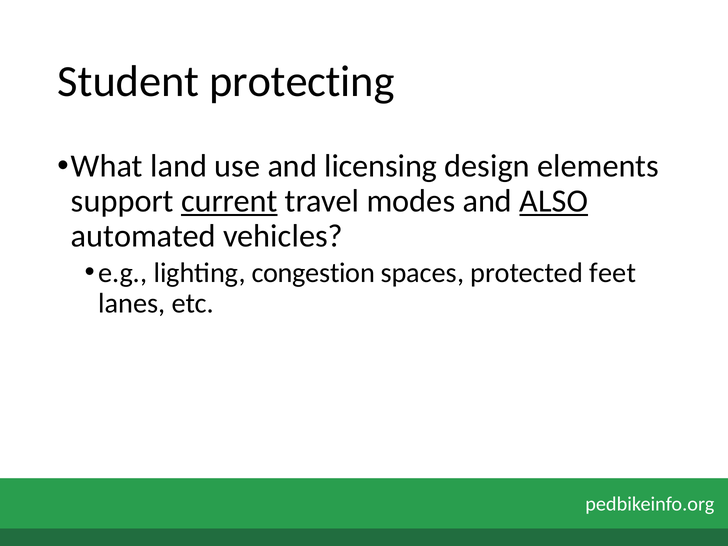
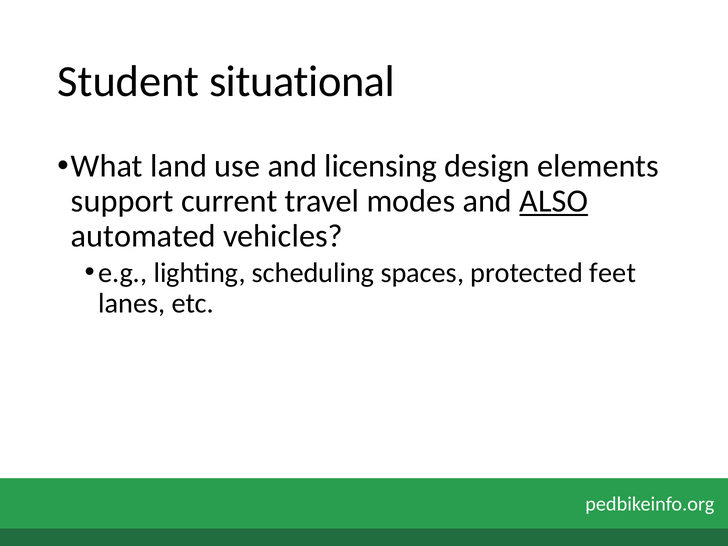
protecting: protecting -> situational (302, 82)
current underline: present -> none (229, 201)
congestion: congestion -> scheduling (313, 273)
